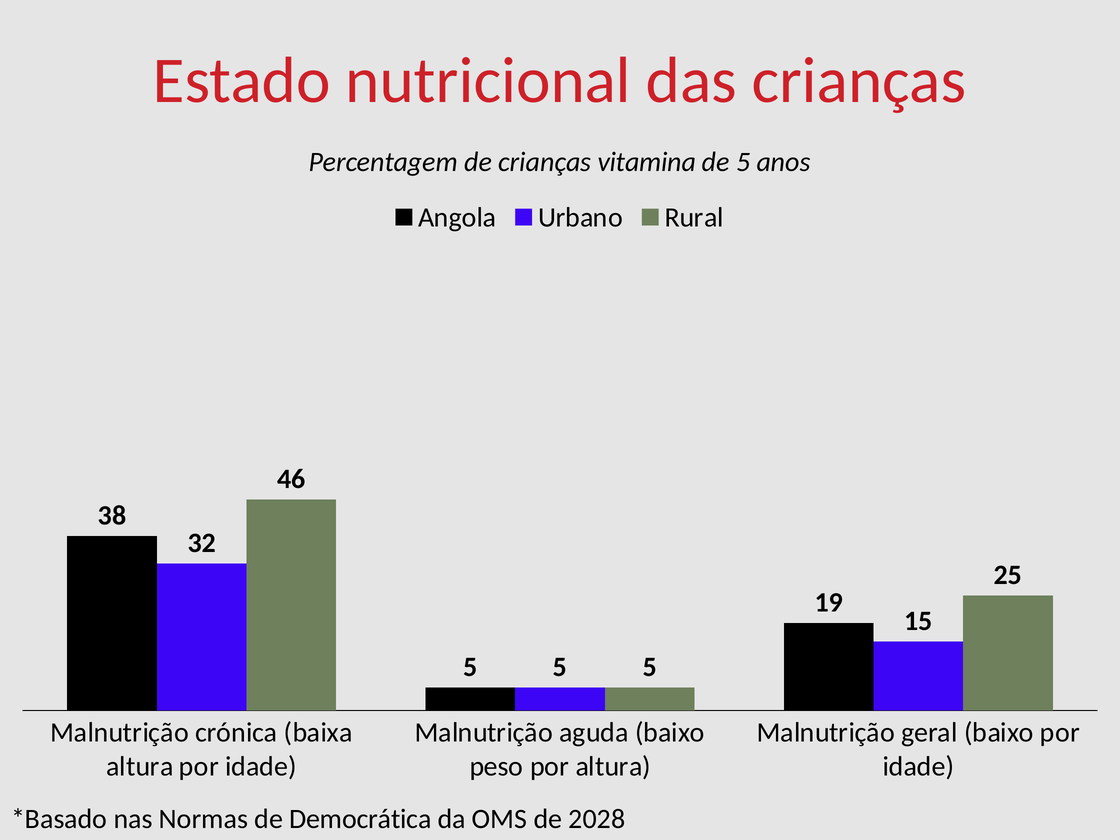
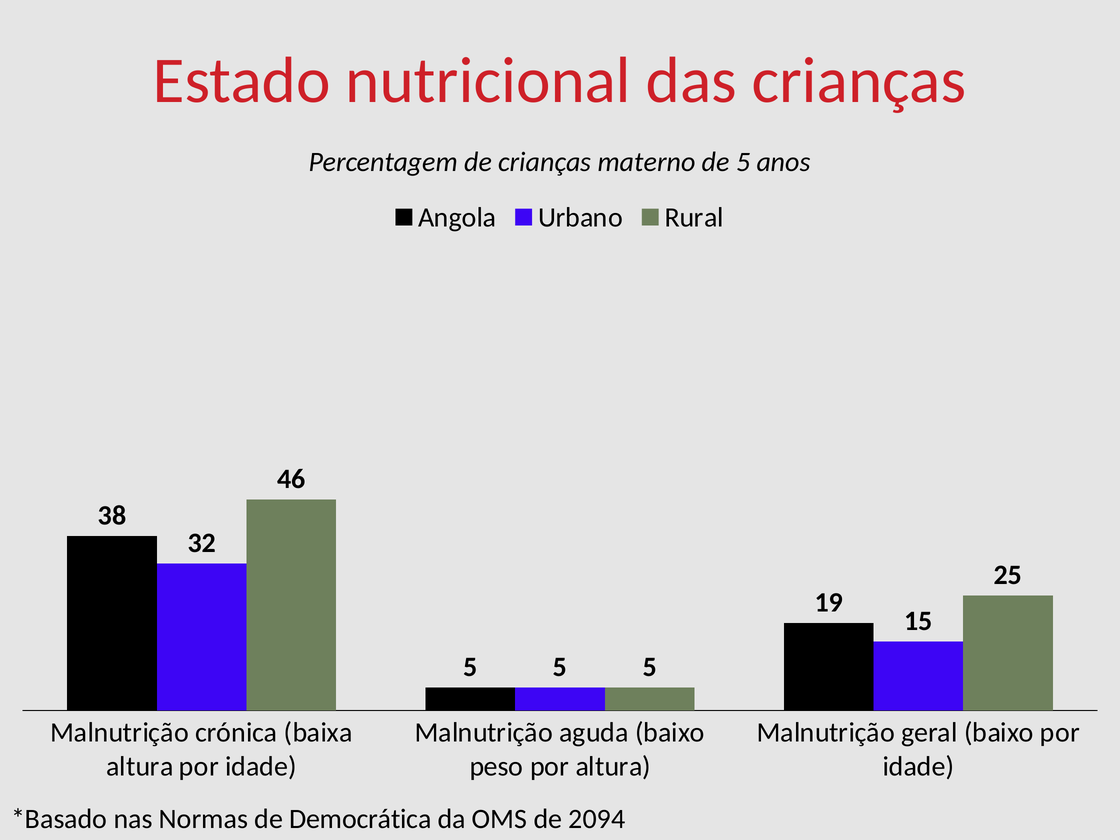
vitamina: vitamina -> materno (647, 162)
2028: 2028 -> 2094 (597, 819)
